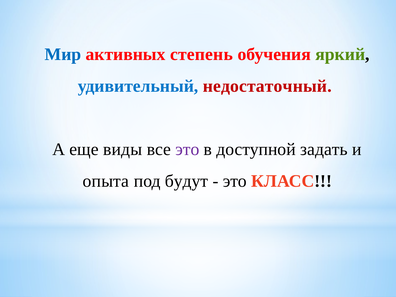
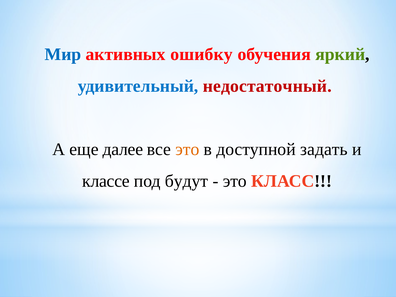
степень: степень -> ошибку (201, 54)
виды: виды -> далее (123, 149)
это colour: purple -> orange (187, 149)
опыта: опыта -> классе (106, 181)
